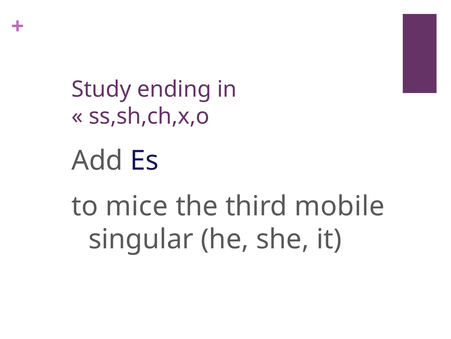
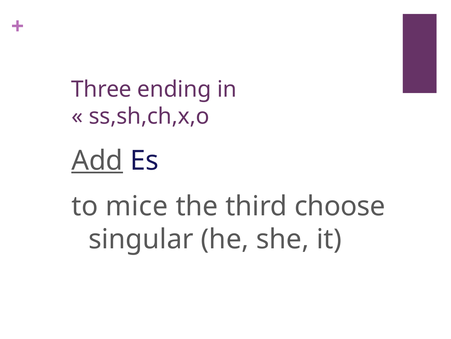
Study: Study -> Three (101, 89)
Add underline: none -> present (97, 160)
mobile: mobile -> choose (340, 206)
